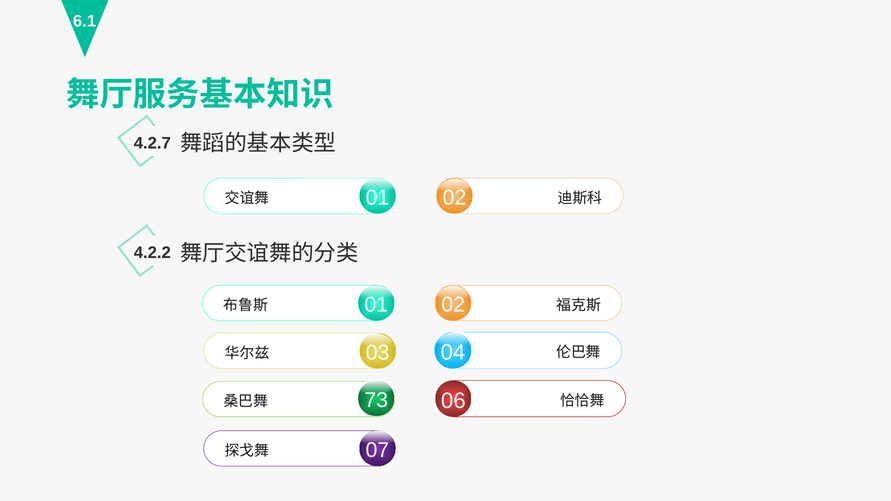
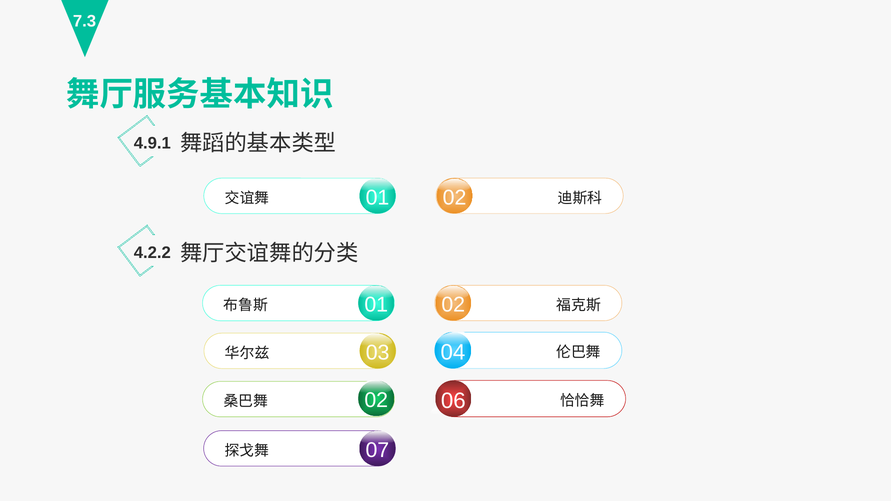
6.1: 6.1 -> 7.3 (84, 21)
4.2.7: 4.2.7 -> 4.9.1 (152, 143)
73: 73 -> 02 (376, 400)
